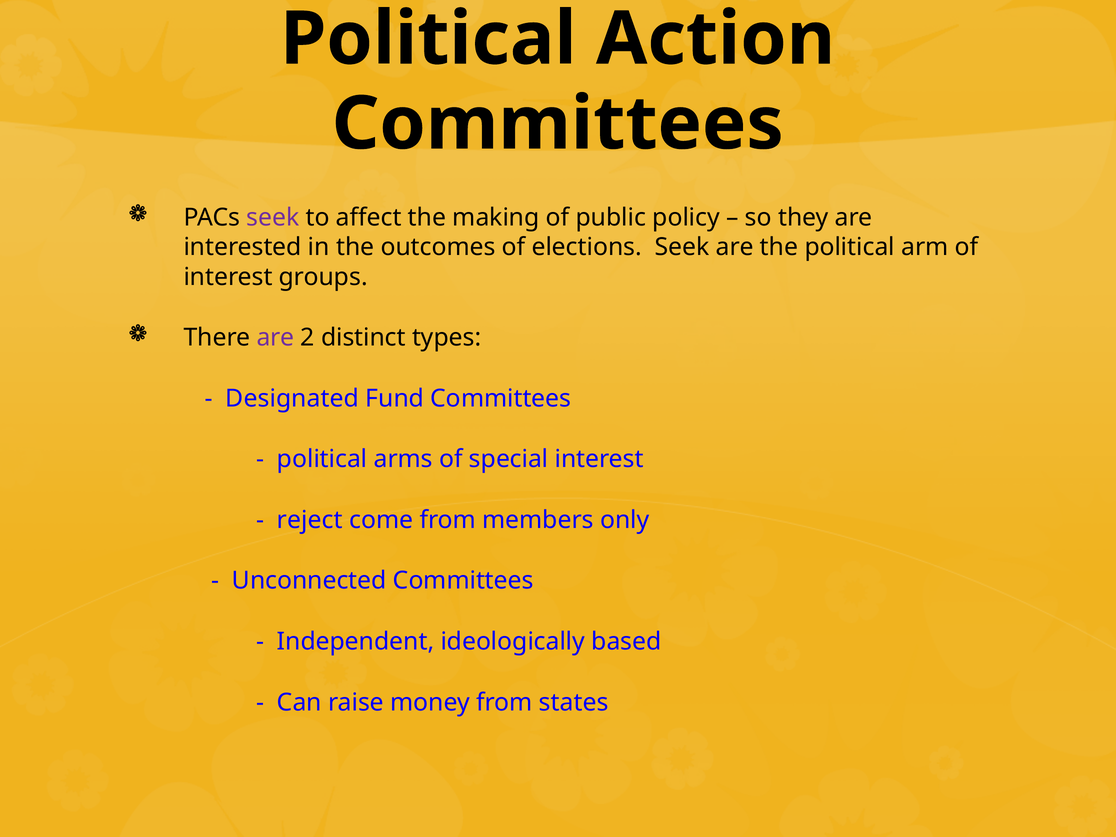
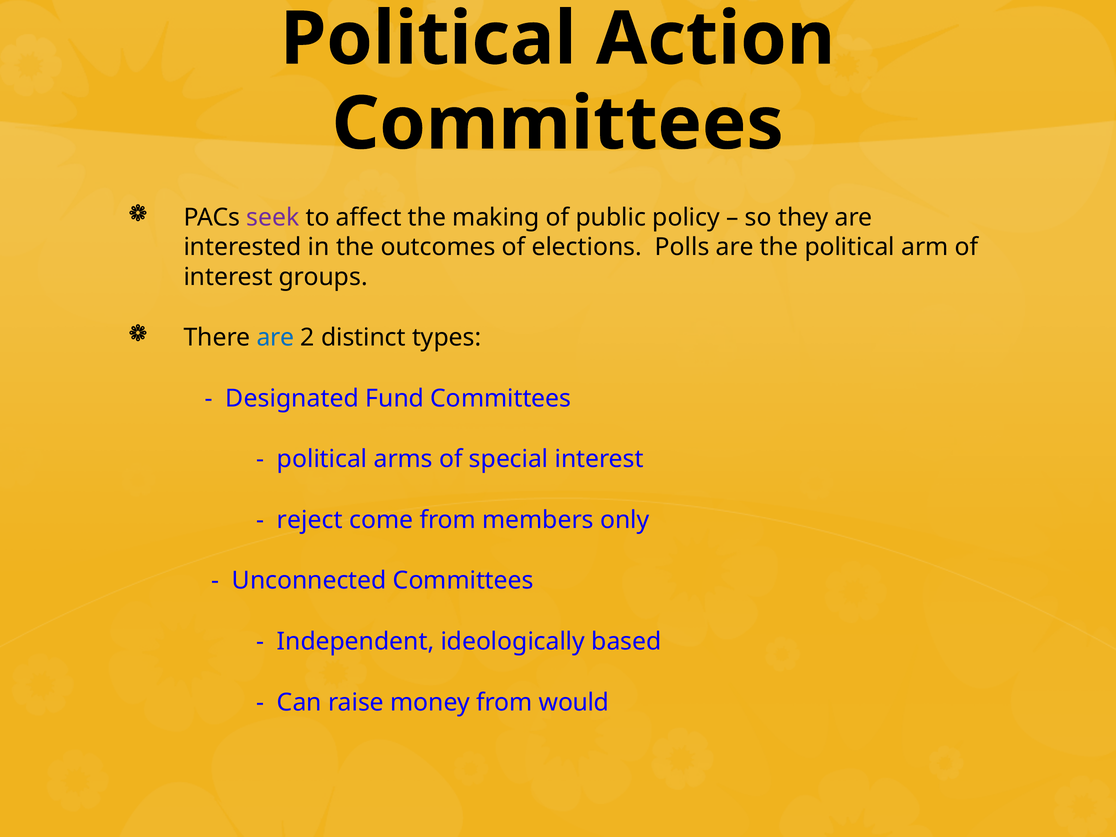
elections Seek: Seek -> Polls (682, 247)
are colour: purple -> blue (275, 338)
states: states -> would (574, 702)
